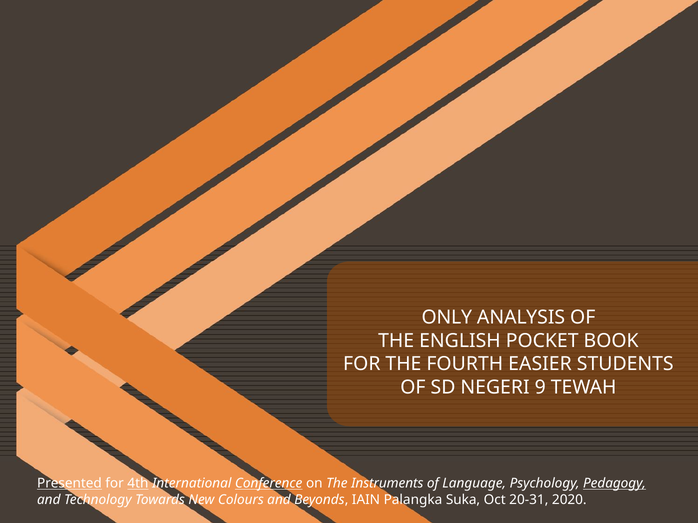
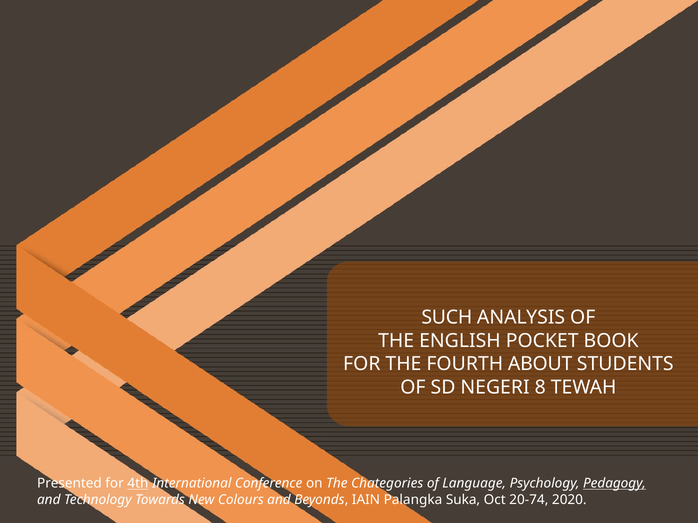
ONLY: ONLY -> SUCH (447, 318)
EASIER: EASIER -> ABOUT (540, 364)
9: 9 -> 8 (540, 388)
Presented underline: present -> none (69, 484)
Conference underline: present -> none (269, 484)
Instruments: Instruments -> Chategories (387, 484)
20-31: 20-31 -> 20-74 (529, 500)
